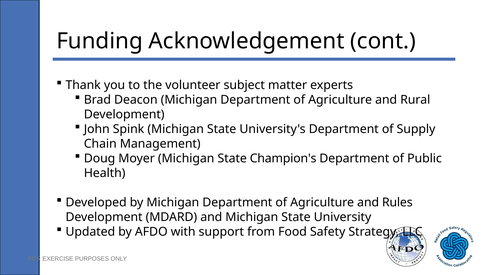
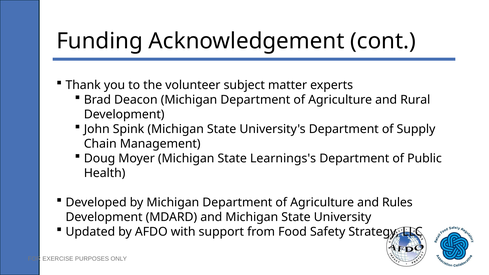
Champion's: Champion's -> Learnings's (283, 158)
